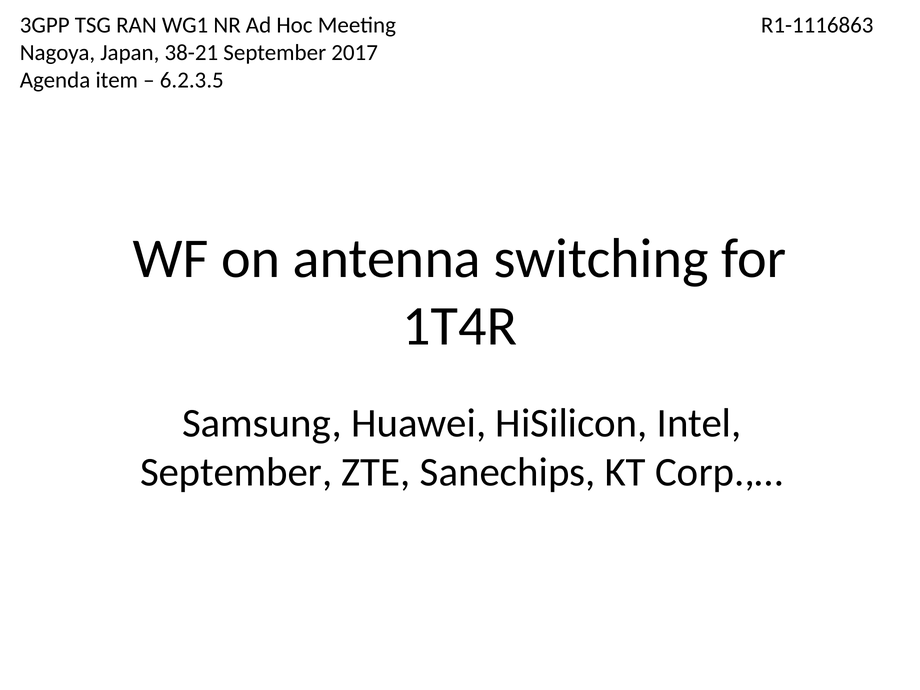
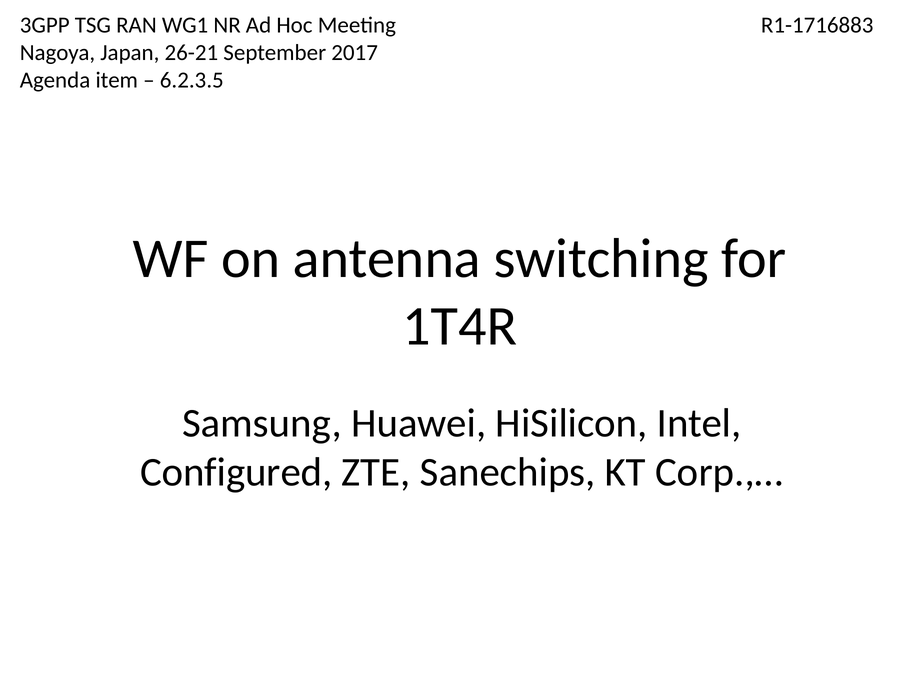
R1-1116863: R1-1116863 -> R1-1716883 (817, 25)
38-21: 38-21 -> 26-21 (191, 53)
September: September -> Configured (236, 472)
